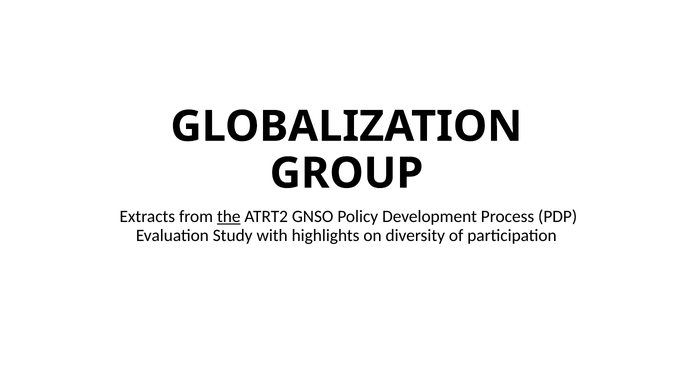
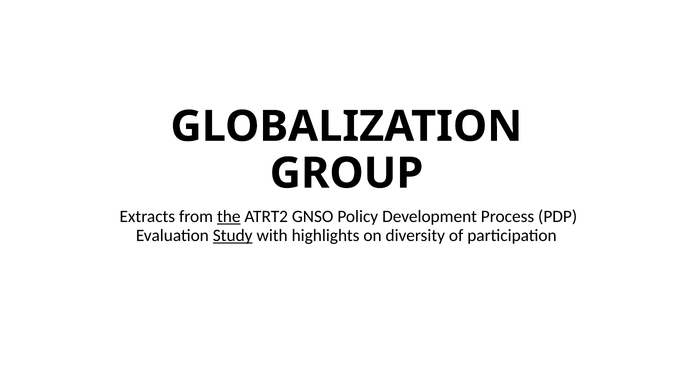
Study underline: none -> present (233, 235)
